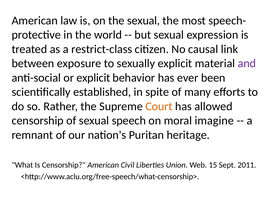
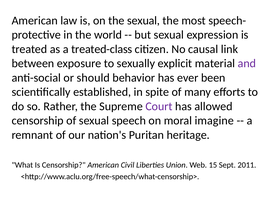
restrict-class: restrict-class -> treated-class (102, 49)
or explicit: explicit -> should (93, 78)
Court colour: orange -> purple (159, 106)
